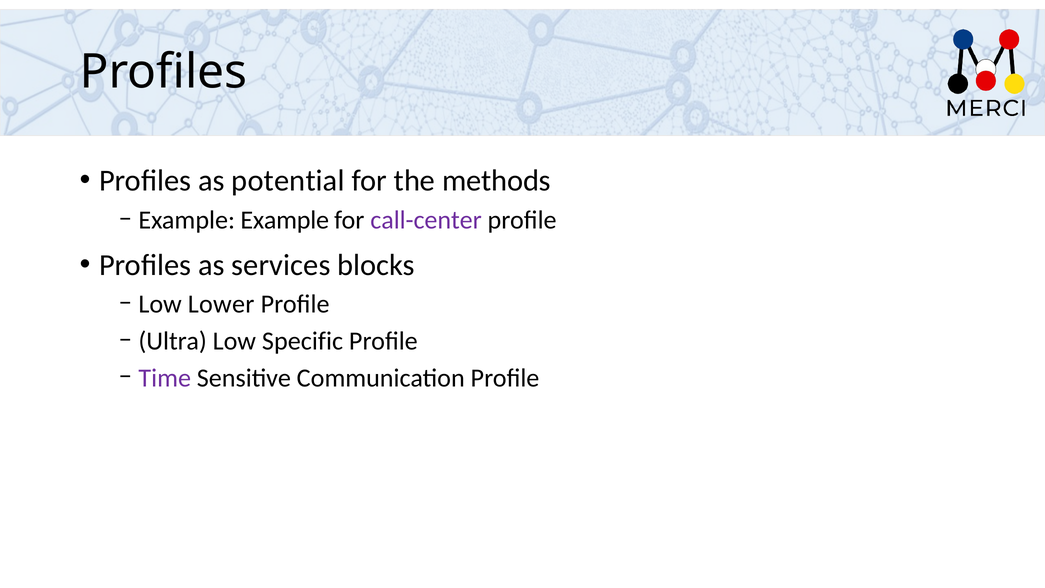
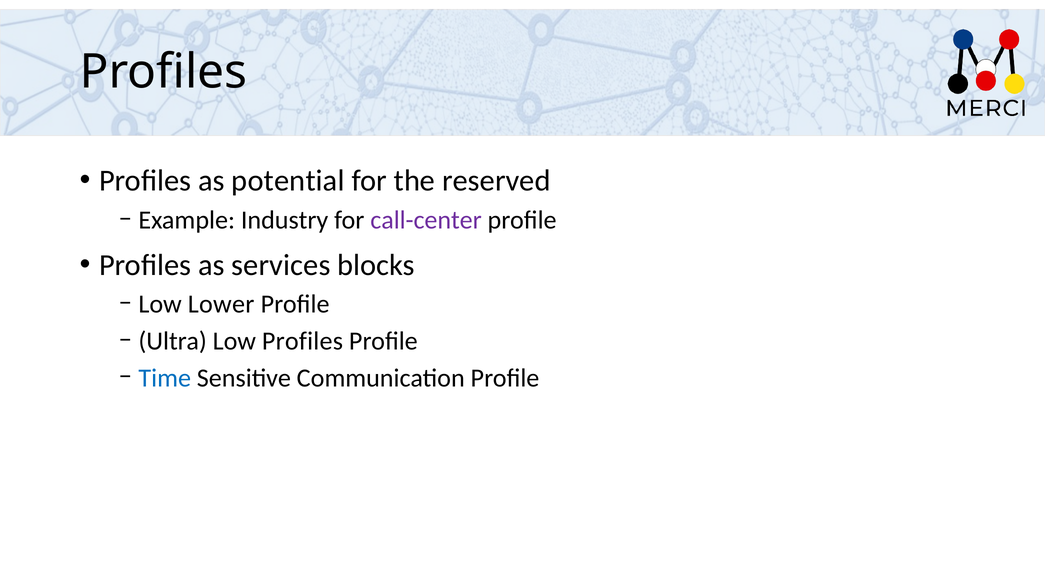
methods: methods -> reserved (496, 181)
Example Example: Example -> Industry (285, 220)
Low Specific: Specific -> Profiles (302, 341)
Time colour: purple -> blue (165, 378)
